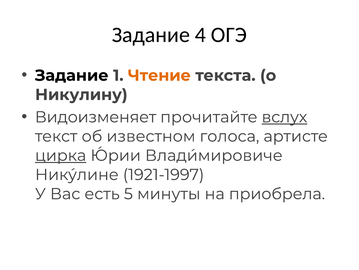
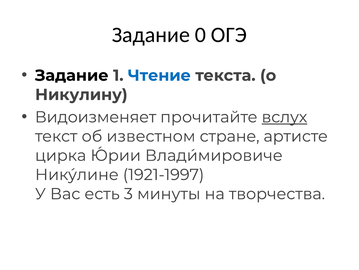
4: 4 -> 0 (200, 35)
Чтение colour: orange -> blue (159, 75)
голоса: голоса -> стране (230, 136)
цирка underline: present -> none (61, 155)
есть 5: 5 -> 3 (128, 193)
приобрела: приобрела -> творчества (277, 193)
